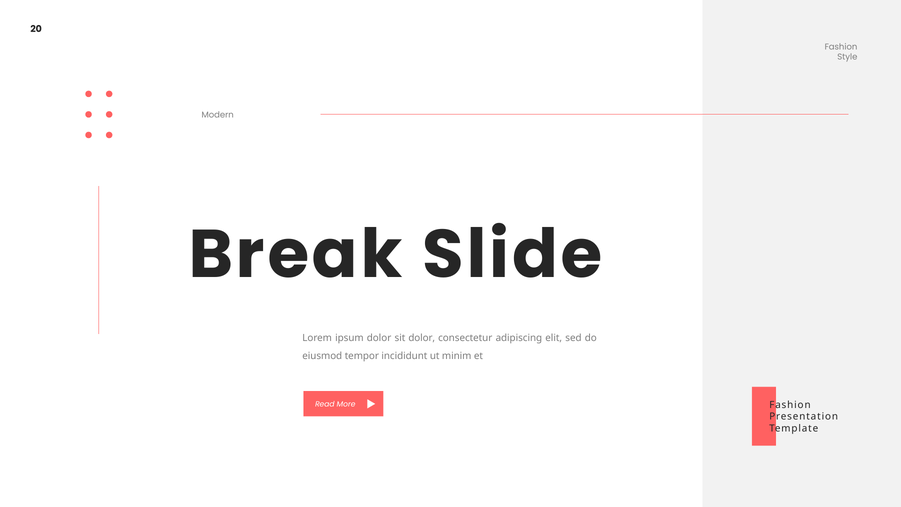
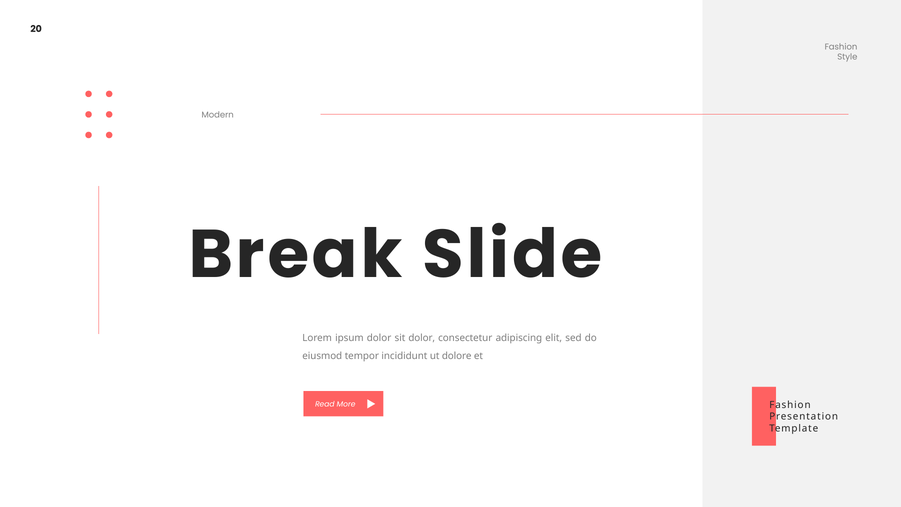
minim: minim -> dolore (457, 356)
